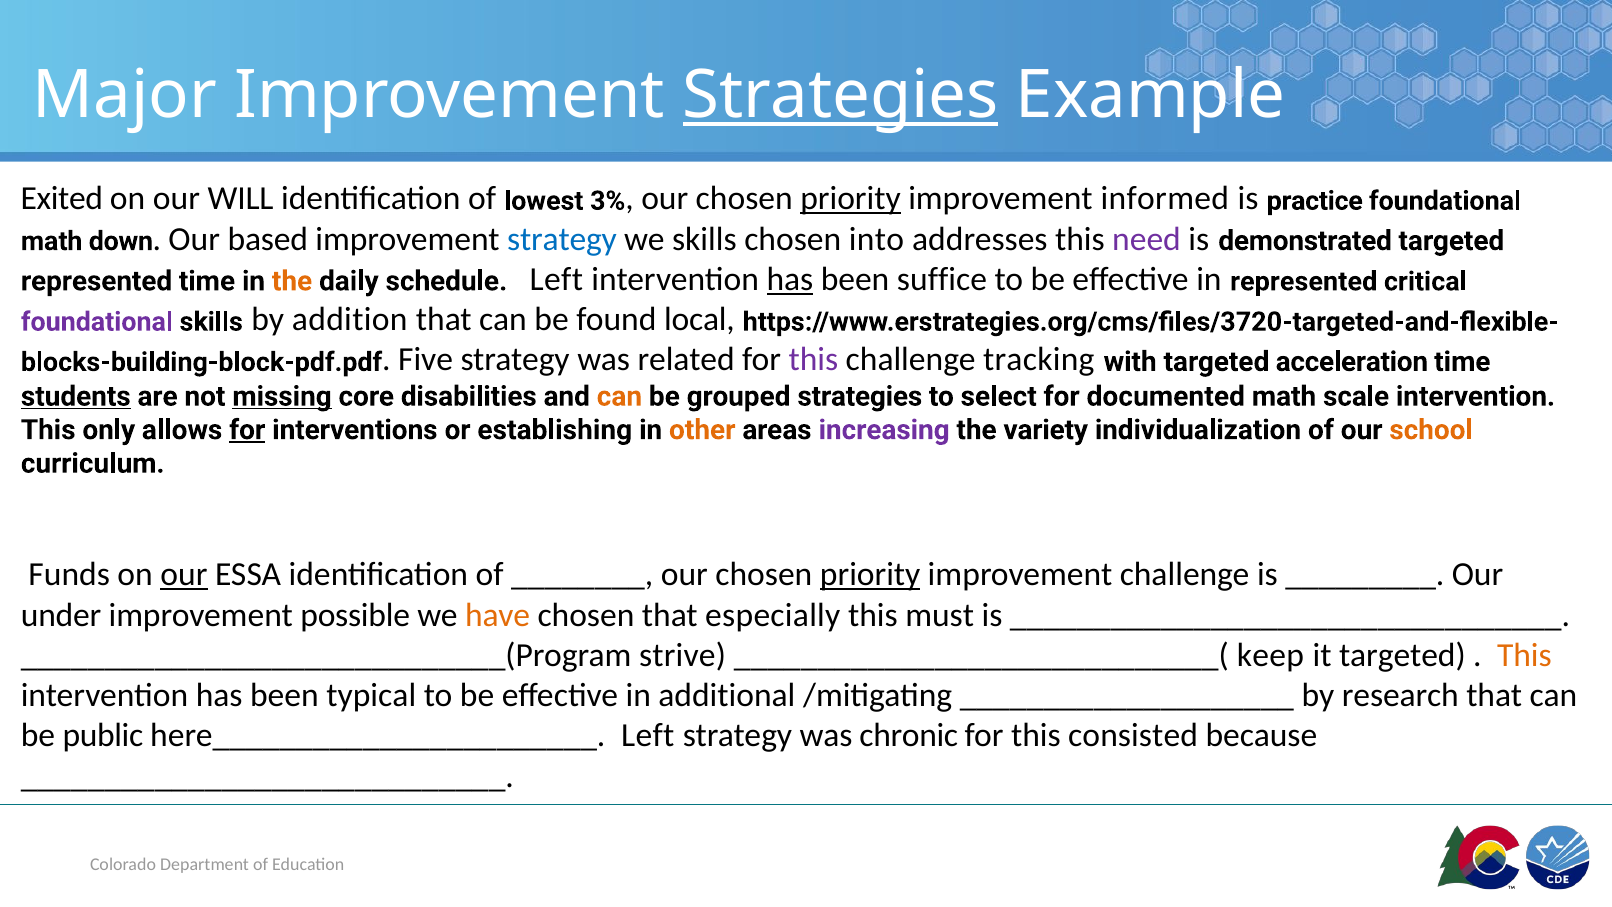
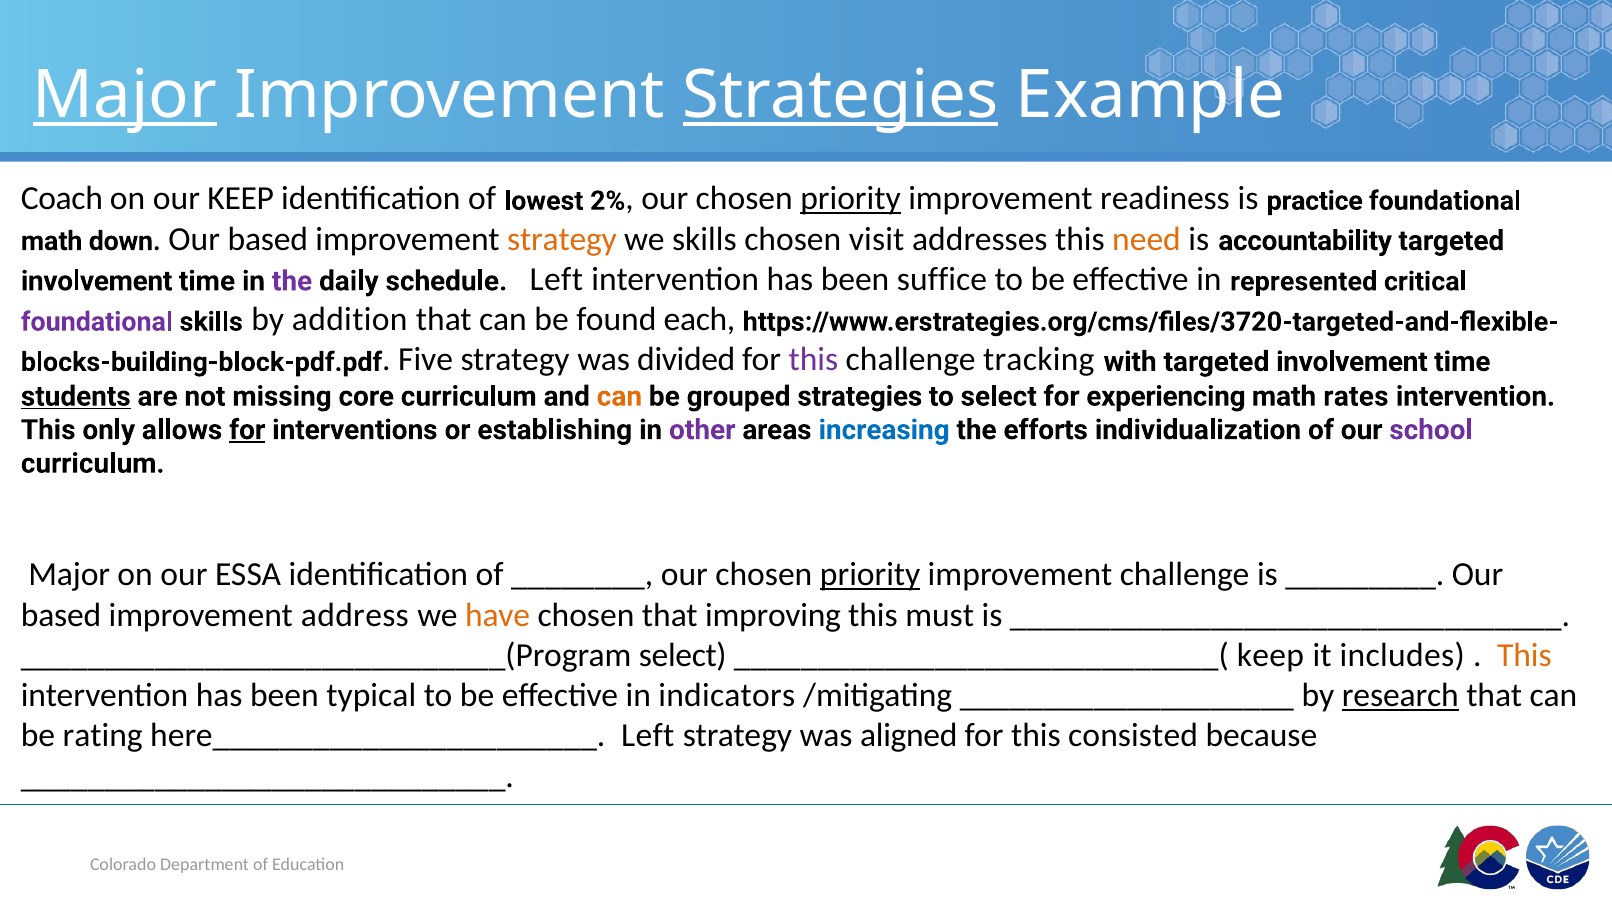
Major underline: none -> present (125, 95)
Exited: Exited -> Coach (62, 199)
our WILL: WILL -> KEEP (241, 199)
3%: 3% -> 2% (608, 201)
informed: informed -> readiness (1165, 199)
strategy colour: blue -> orange (562, 239)
into: into -> visit (877, 239)
need colour: purple -> orange (1147, 239)
demonstrated: demonstrated -> accountability (1305, 241)
represented: represented -> involvement (97, 281)
the colour: orange -> purple (292, 281)
has underline: present -> none (790, 279)
local: local -> each (699, 320)
related: related -> divided (686, 360)
with targeted acceleration: acceleration -> involvement (1352, 362)
missing underline: present -> none (282, 396)
core disabilities: disabilities -> curriculum (469, 396)
documented: documented -> experiencing (1166, 396)
scale: scale -> rates (1356, 396)
other colour: orange -> purple (702, 430)
increasing colour: purple -> blue (884, 430)
variety: variety -> efforts (1046, 430)
school colour: orange -> purple (1431, 430)
Funds: Funds -> Major (69, 575)
our underline: present -> none (184, 575)
under: under -> based (61, 615)
possible: possible -> address (355, 615)
especially: especially -> improving (773, 615)
_____________________________(Program strive: strive -> select (683, 655)
it targeted: targeted -> includes (1402, 655)
additional: additional -> indicators (727, 695)
research underline: none -> present (1400, 695)
public: public -> rating (103, 736)
chronic: chronic -> aligned (909, 736)
